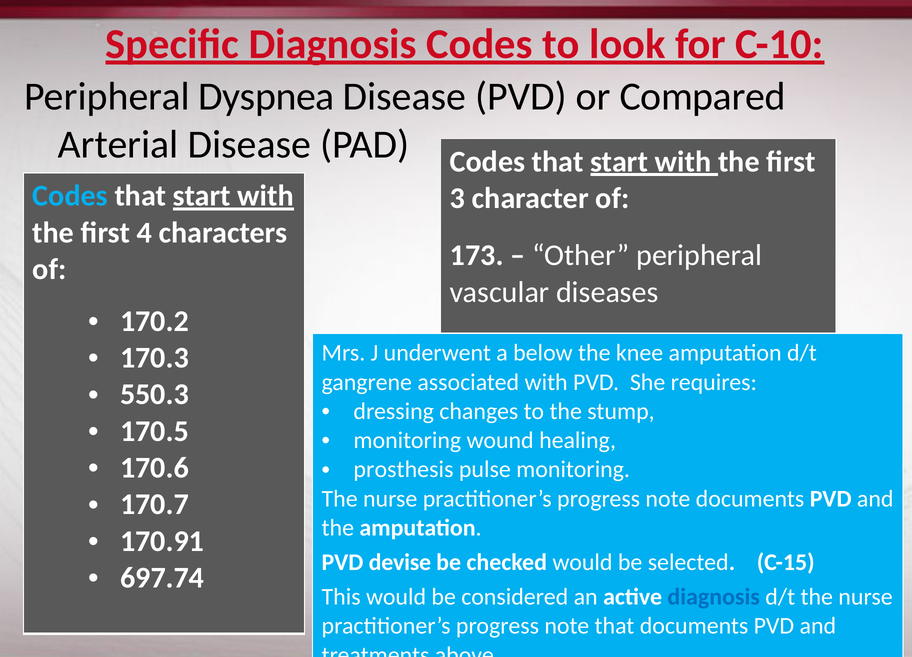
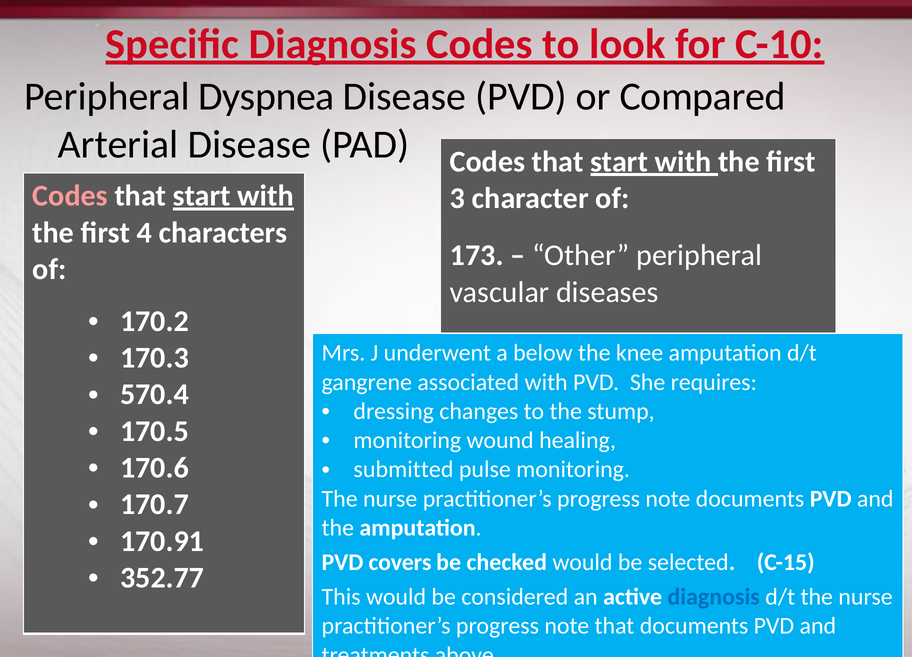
Codes colour: light blue -> pink (70, 196)
550.3: 550.3 -> 570.4 (155, 394)
prosthesis: prosthesis -> submitted (403, 469)
devise: devise -> covers (400, 562)
697.74: 697.74 -> 352.77 (162, 578)
